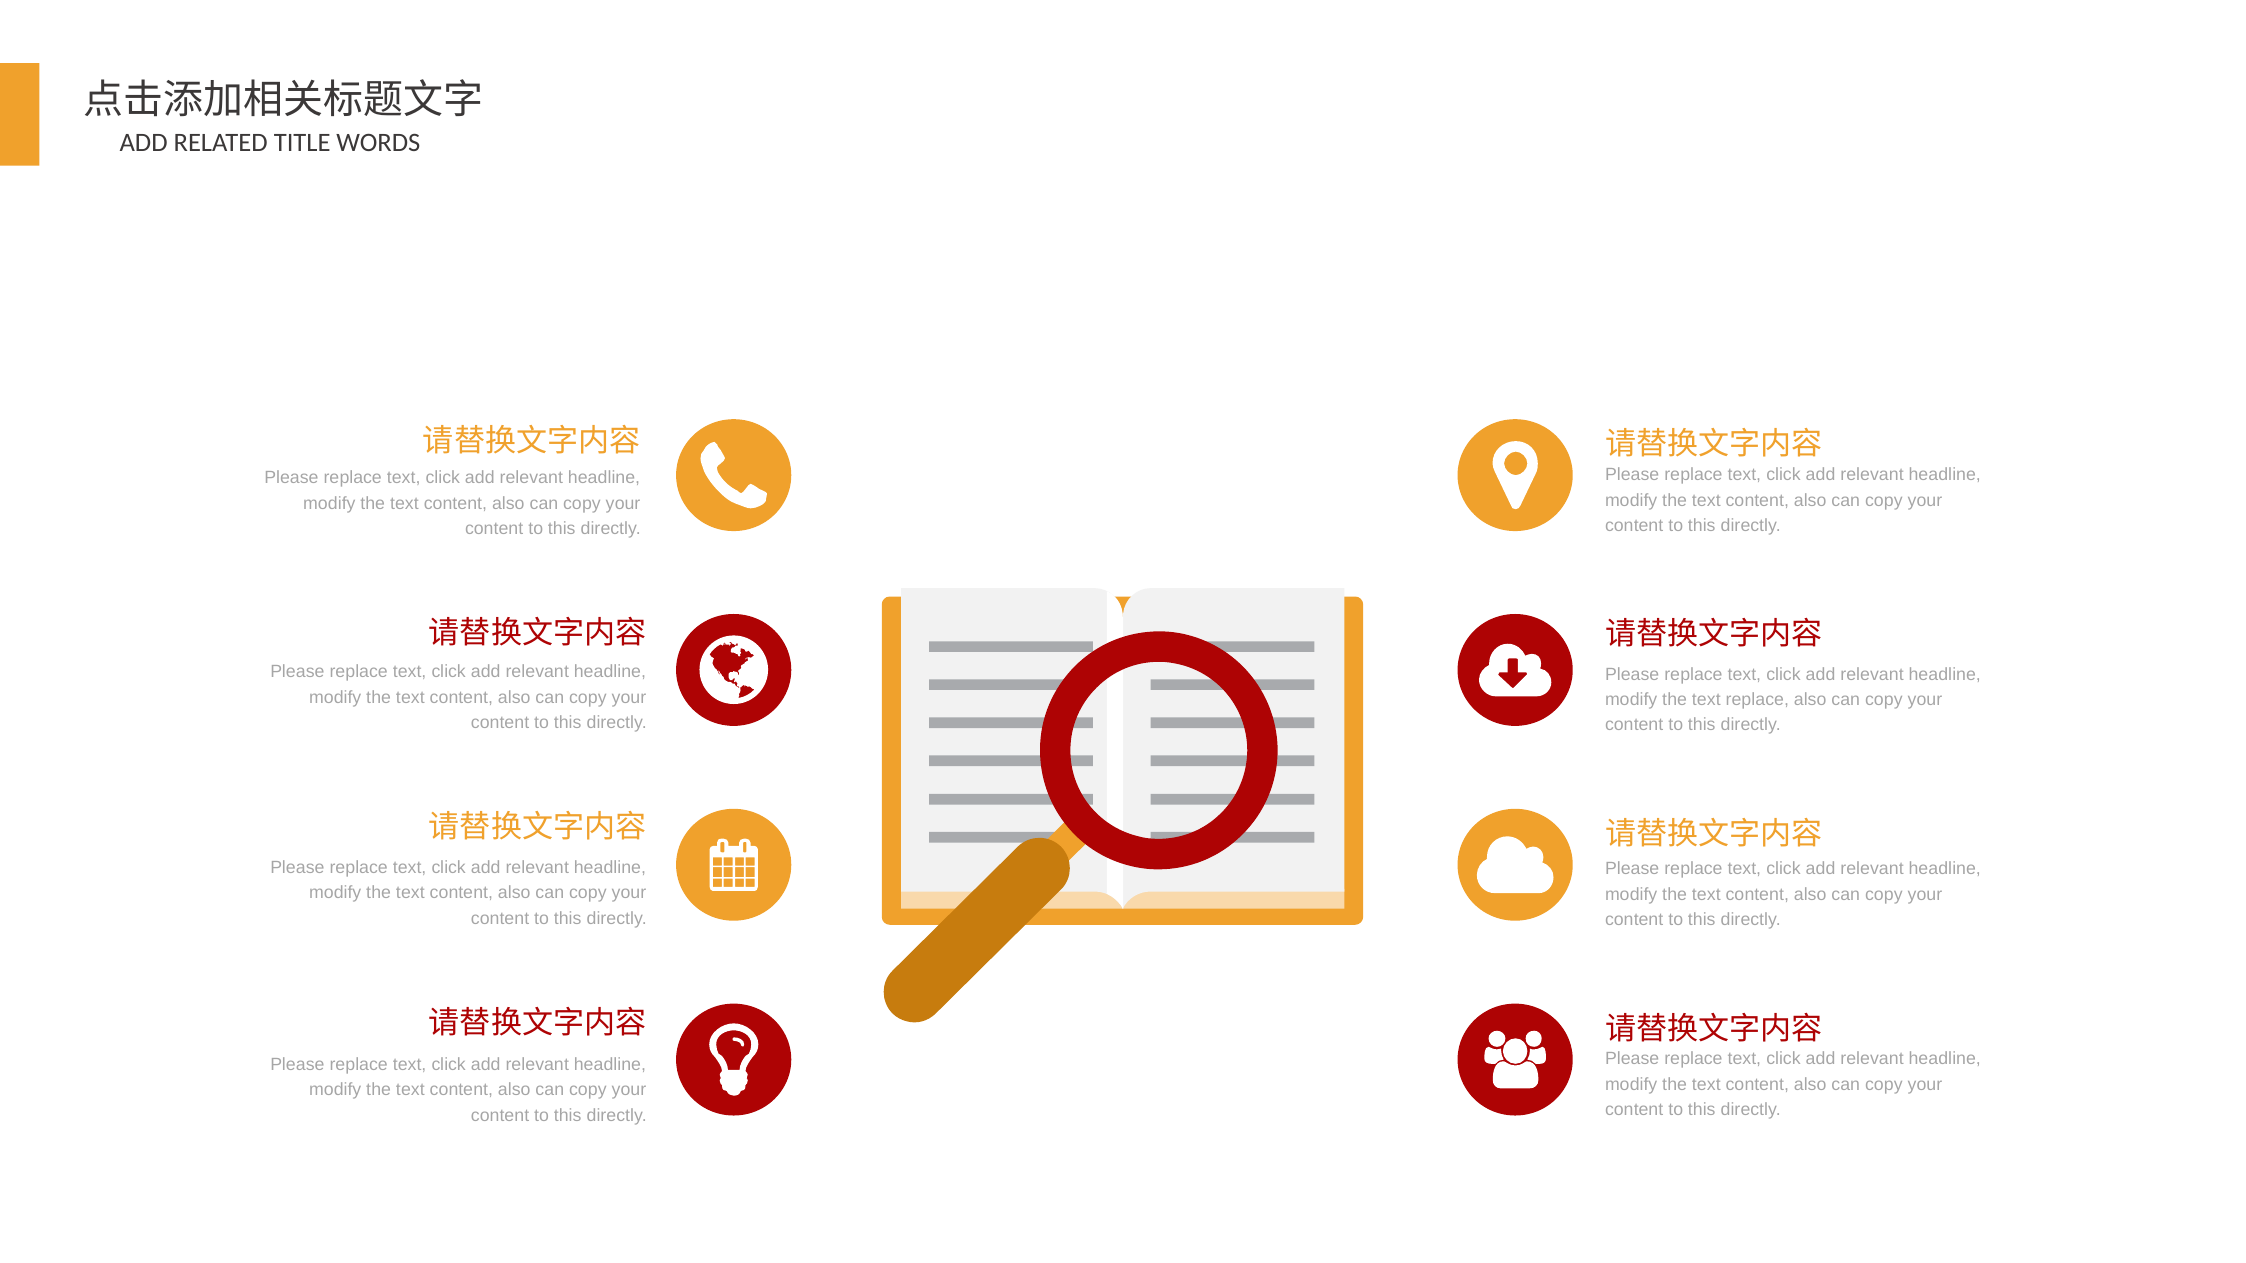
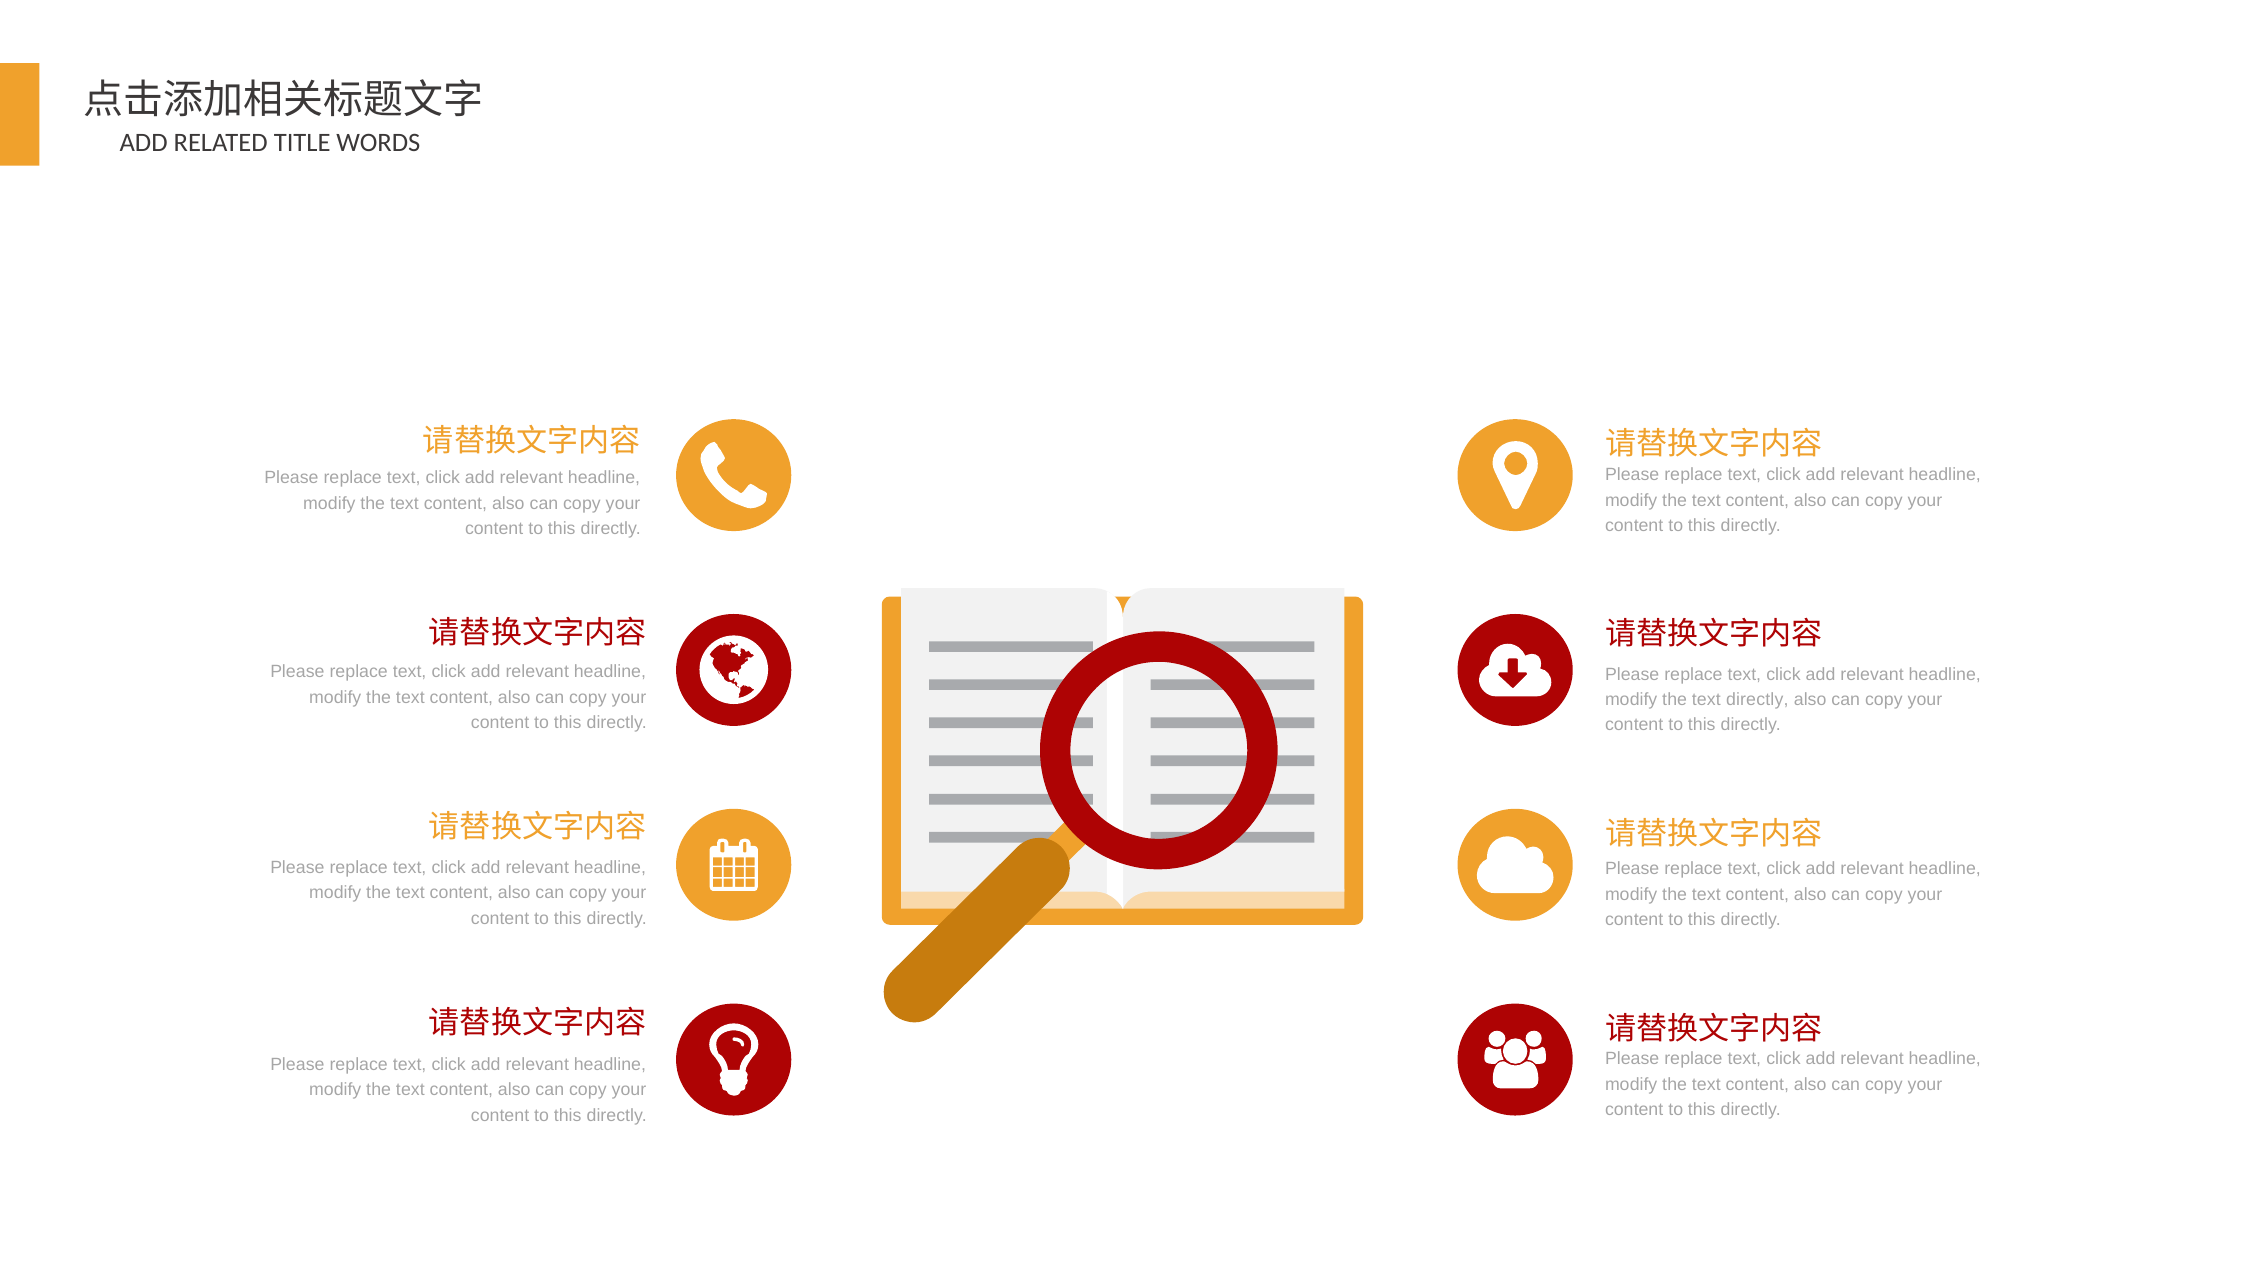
text replace: replace -> directly (1757, 700)
